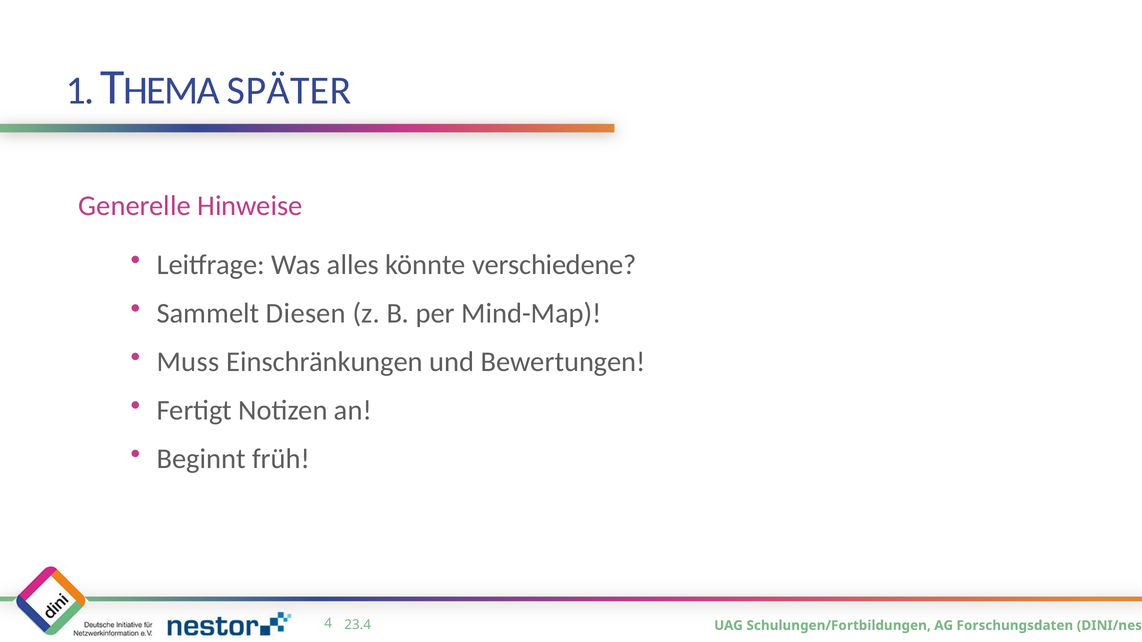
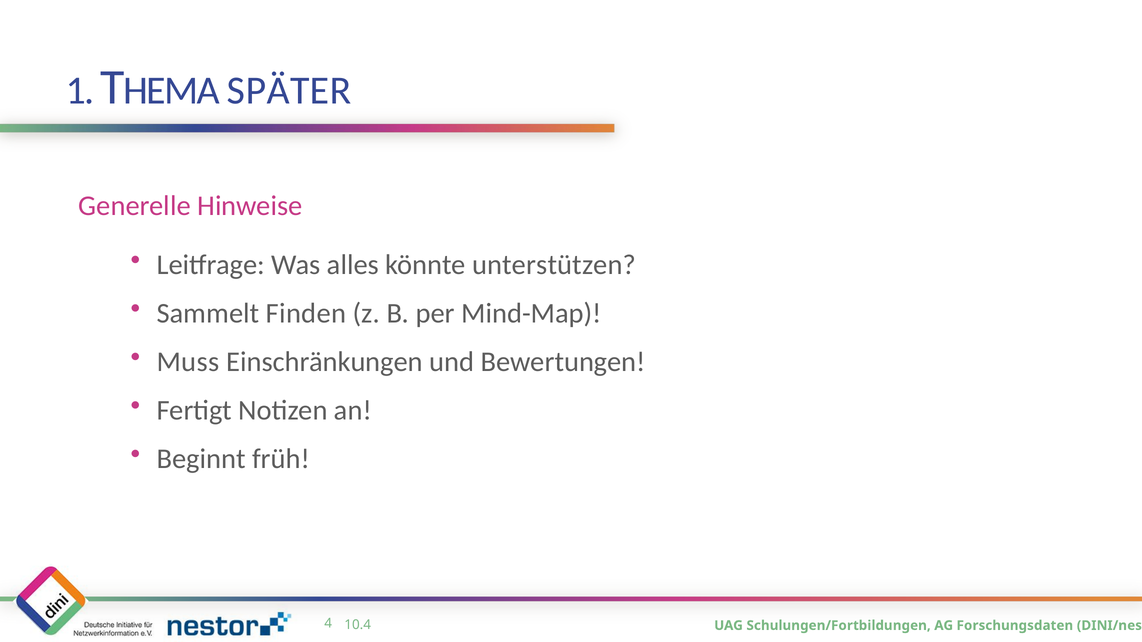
verschiedene: verschiedene -> unterstützen (554, 265)
Diesen: Diesen -> Finden (306, 314)
23.4: 23.4 -> 10.4 (358, 625)
